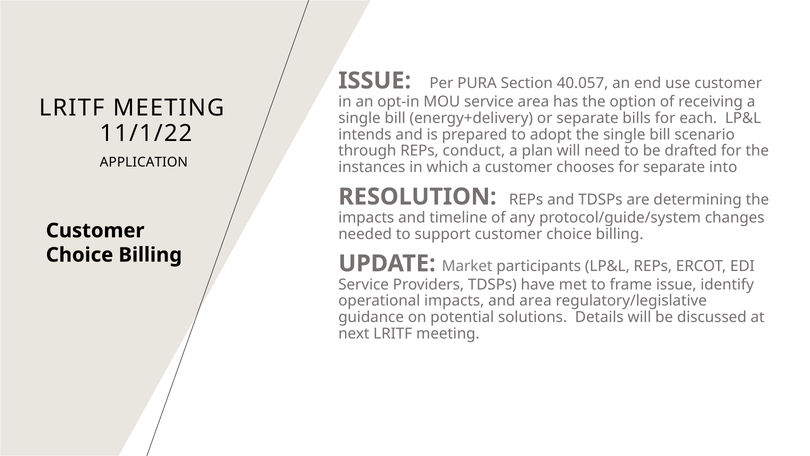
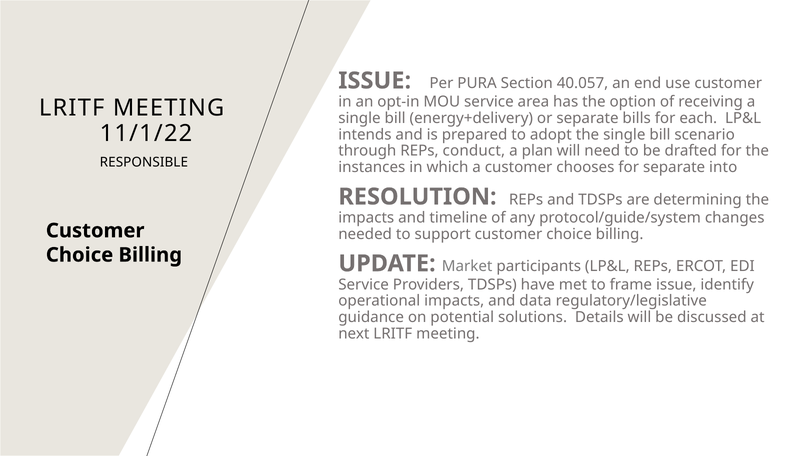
APPLICATION: APPLICATION -> RESPONSIBLE (144, 162)
and area: area -> data (535, 301)
